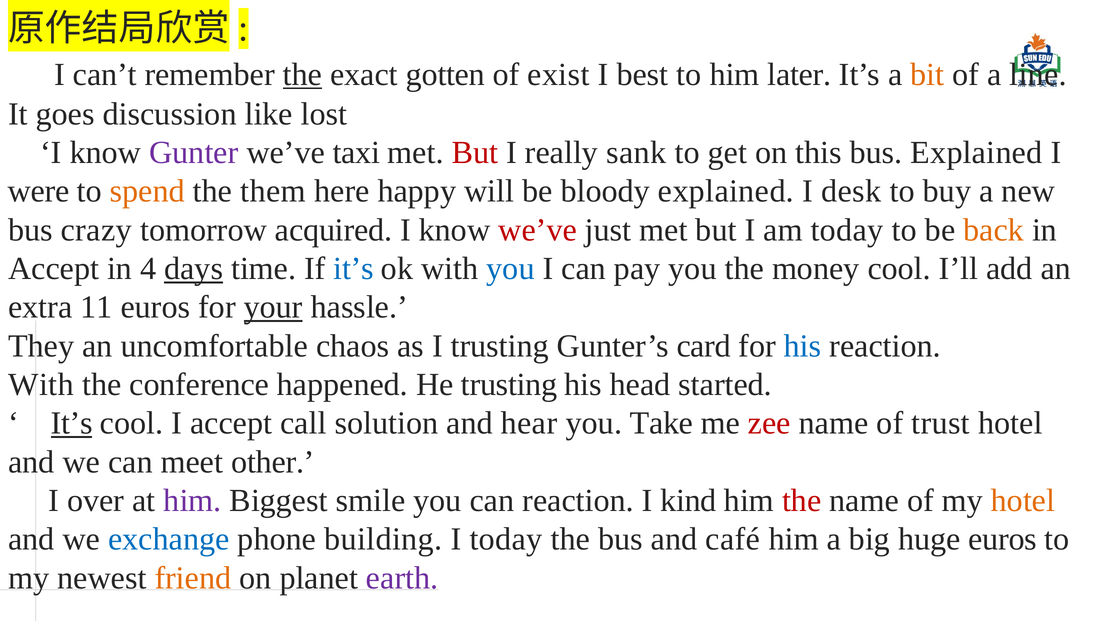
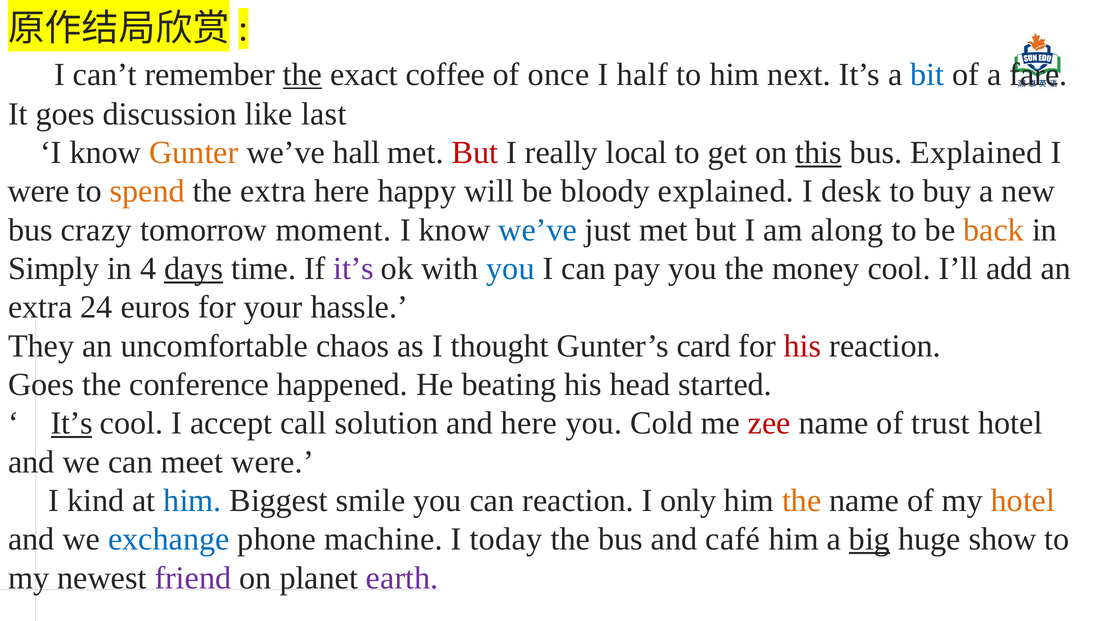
gotten: gotten -> coffee (445, 74)
exist: exist -> once (558, 74)
best: best -> half (642, 74)
later: later -> next (799, 74)
bit colour: orange -> blue (927, 74)
line: line -> fare (1038, 74)
lost: lost -> last (324, 114)
Gunter colour: purple -> orange (194, 153)
taxi: taxi -> hall (356, 153)
sank: sank -> local (637, 153)
this underline: none -> present (819, 153)
the them: them -> extra (273, 191)
acquired: acquired -> moment (333, 230)
we’ve colour: red -> blue (538, 230)
am today: today -> along (847, 230)
Accept: Accept -> Simply (54, 269)
it’s colour: blue -> purple (353, 269)
11: 11 -> 24 (96, 308)
your underline: present -> none (273, 308)
I trusting: trusting -> thought (500, 346)
his colour: blue -> red (803, 346)
With: With -> Goes (41, 385)
He trusting: trusting -> beating (509, 385)
and hear: hear -> here (529, 424)
Take: Take -> Cold (661, 424)
meet other: other -> were (273, 462)
over: over -> kind (96, 501)
him colour: purple -> blue (192, 501)
kind: kind -> only (688, 501)
the colour: red -> orange (802, 501)
building: building -> machine (383, 540)
big underline: none -> present (870, 540)
huge euros: euros -> show (1003, 540)
friend colour: orange -> purple (193, 578)
